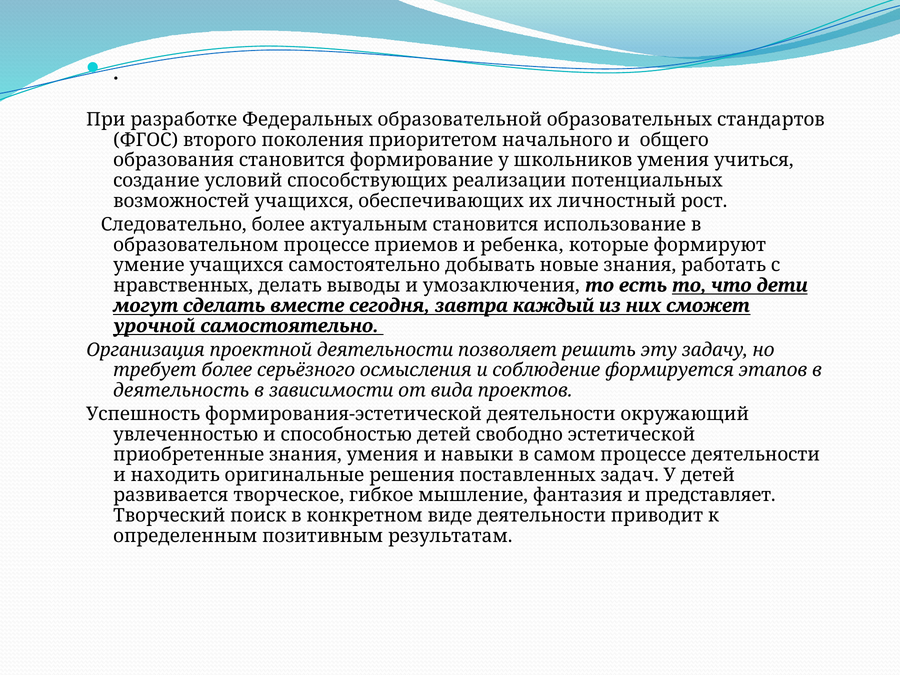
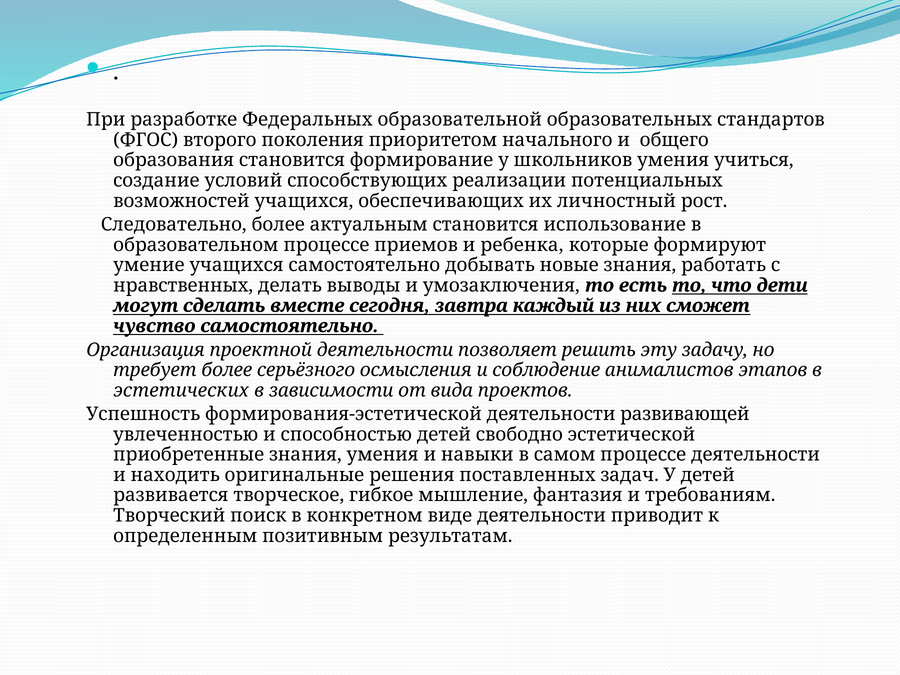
урочной: урочной -> чувство (154, 326)
формируется: формируется -> анималистов (669, 370)
деятельность: деятельность -> эстетических (181, 390)
окружающий: окружающий -> развивающей (685, 414)
представляет: представляет -> требованиям (710, 495)
